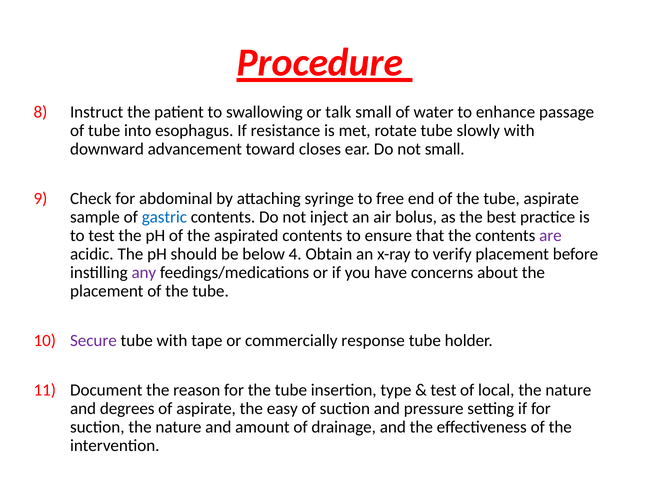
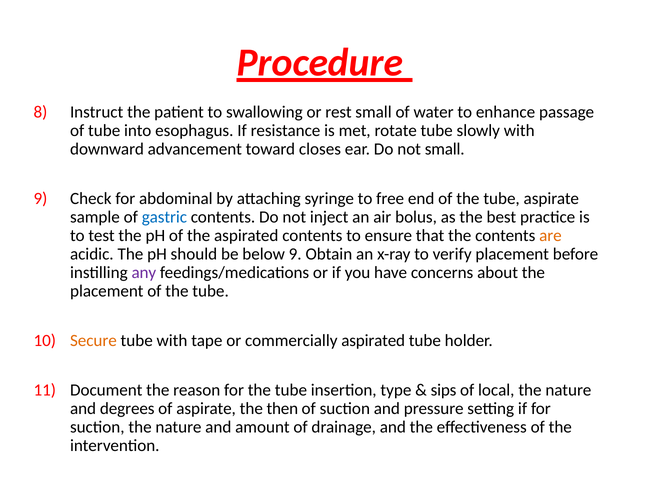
talk: talk -> rest (339, 112)
are colour: purple -> orange (550, 235)
below 4: 4 -> 9 (295, 254)
Secure colour: purple -> orange (93, 340)
commercially response: response -> aspirated (373, 340)
test: test -> sips (444, 390)
easy: easy -> then (282, 408)
